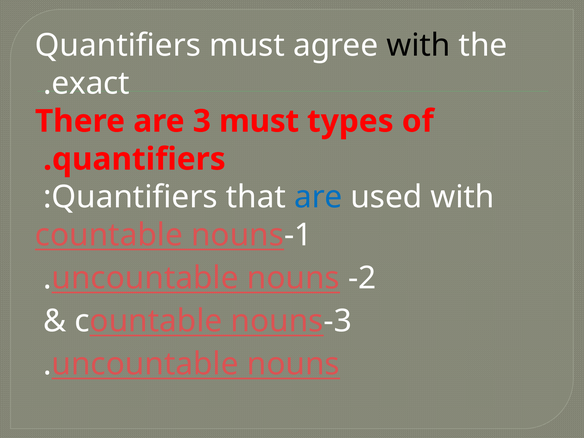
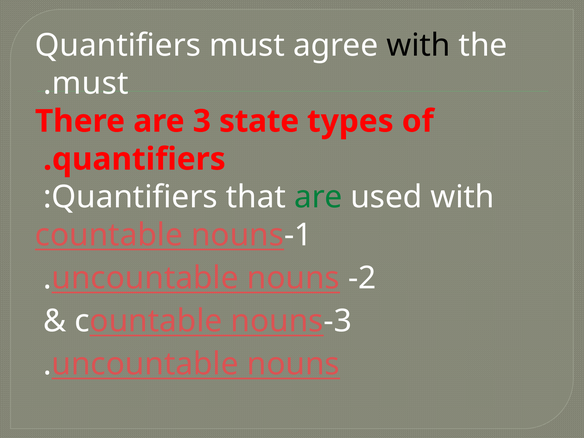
exact: exact -> must (90, 83)
3 must: must -> state (259, 121)
are colour: blue -> green (318, 197)
